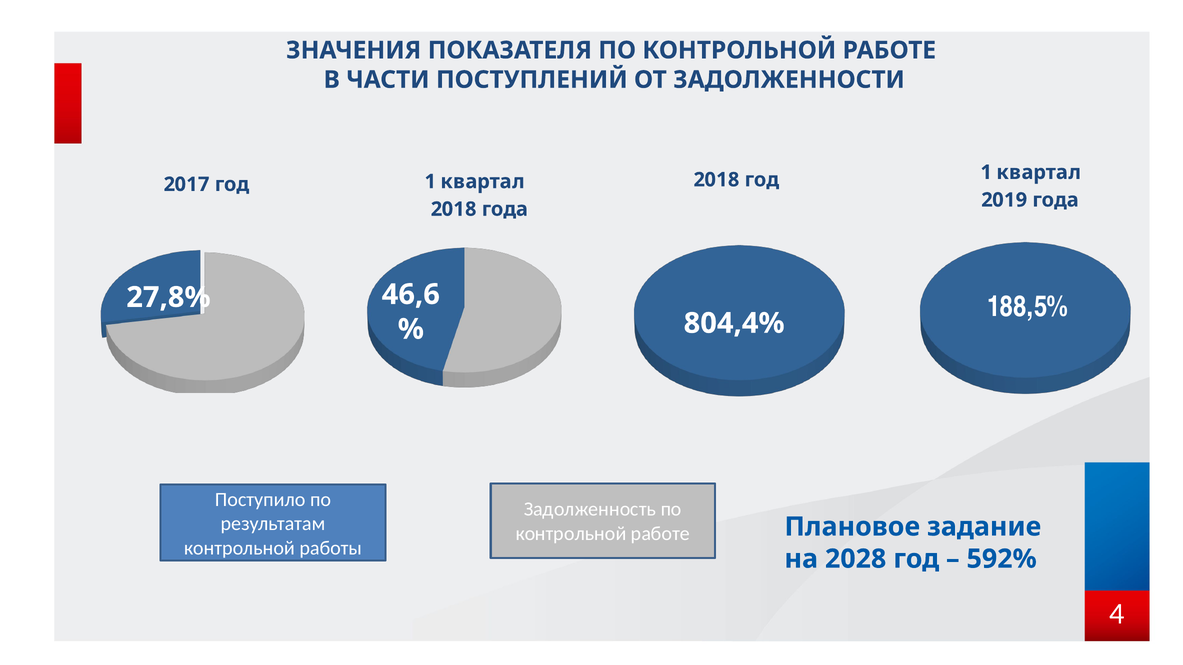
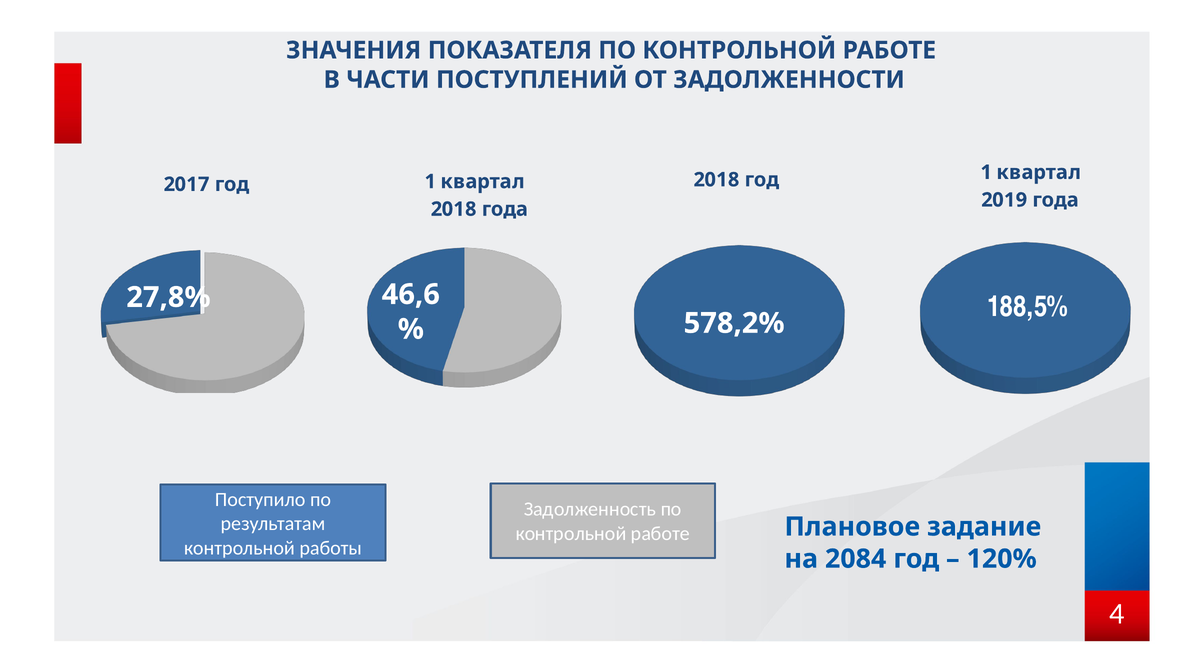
804,4%: 804,4% -> 578,2% (734, 323)
2028: 2028 -> 2084 (856, 559)
592%: 592% -> 120% (1002, 559)
